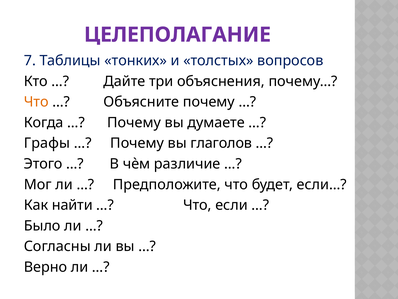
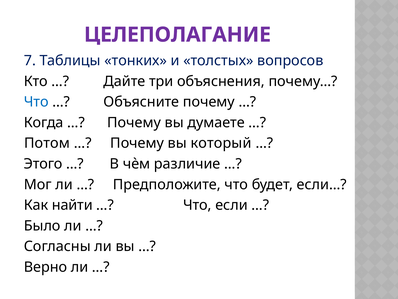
Что colour: orange -> blue (36, 102)
Графы: Графы -> Потом (47, 143)
глаголов: глаголов -> который (221, 143)
